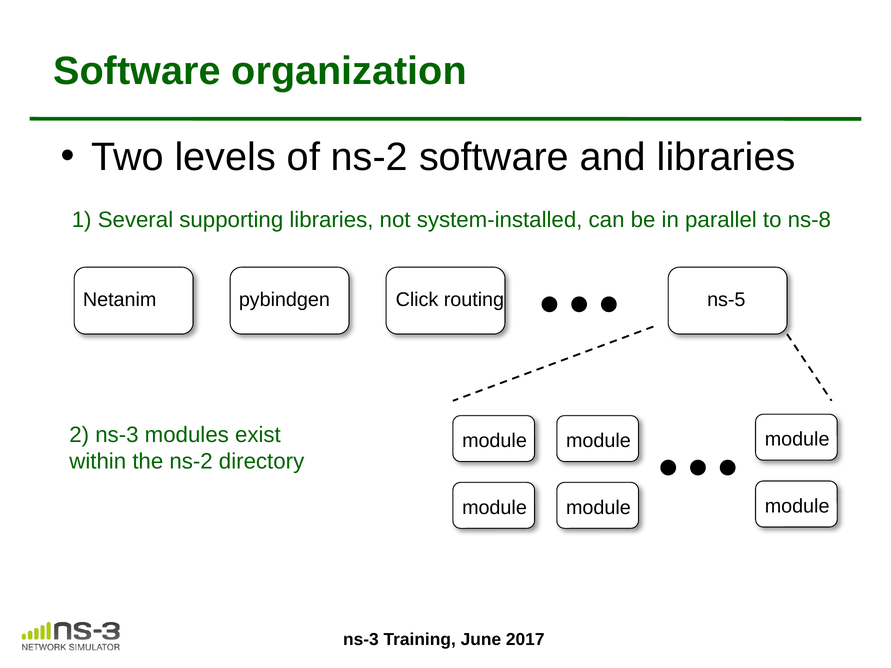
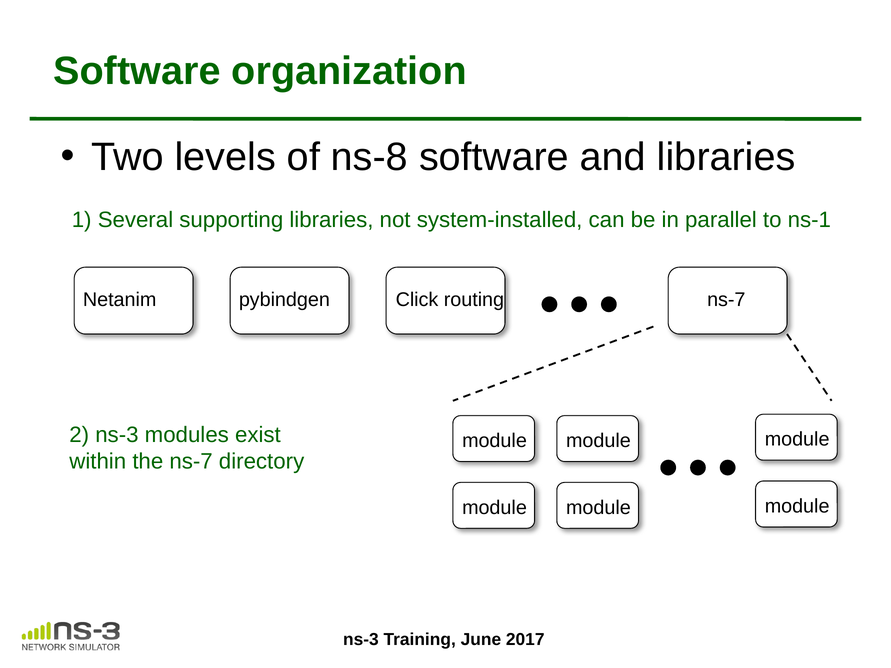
of ns-2: ns-2 -> ns-8 (369, 157)
ns-8: ns-8 -> ns-1 (809, 220)
ns-5: ns-5 -> ns-7 (726, 300)
the ns-2: ns-2 -> ns-7 (191, 462)
